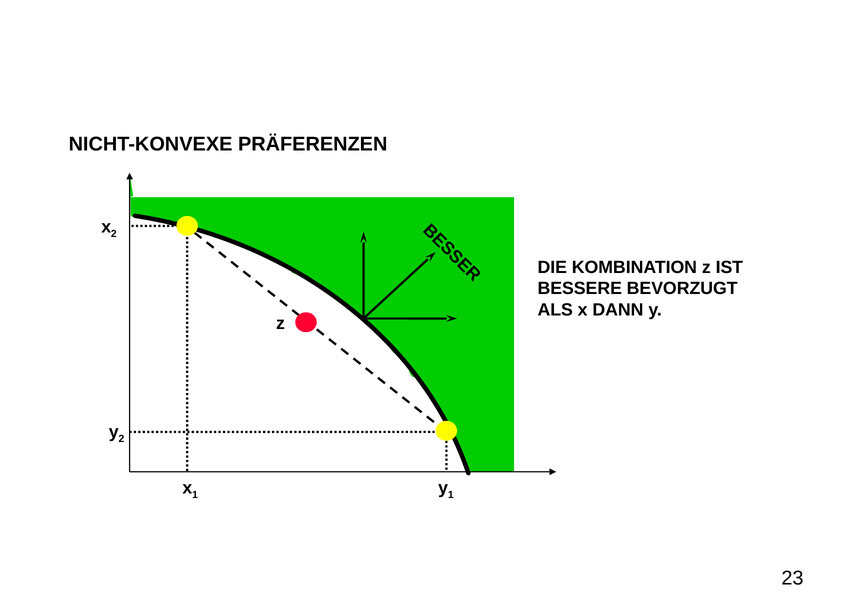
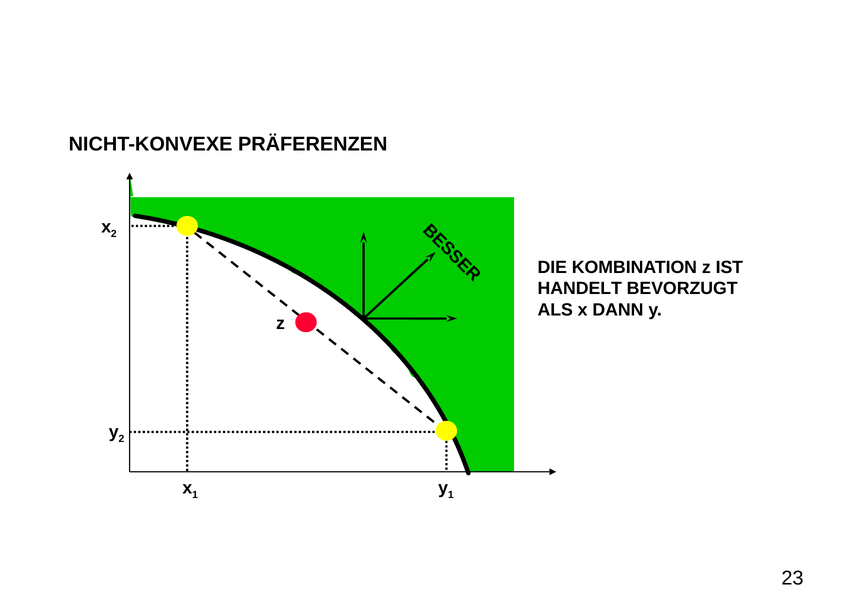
BESSERE: BESSERE -> HANDELT (580, 289)
